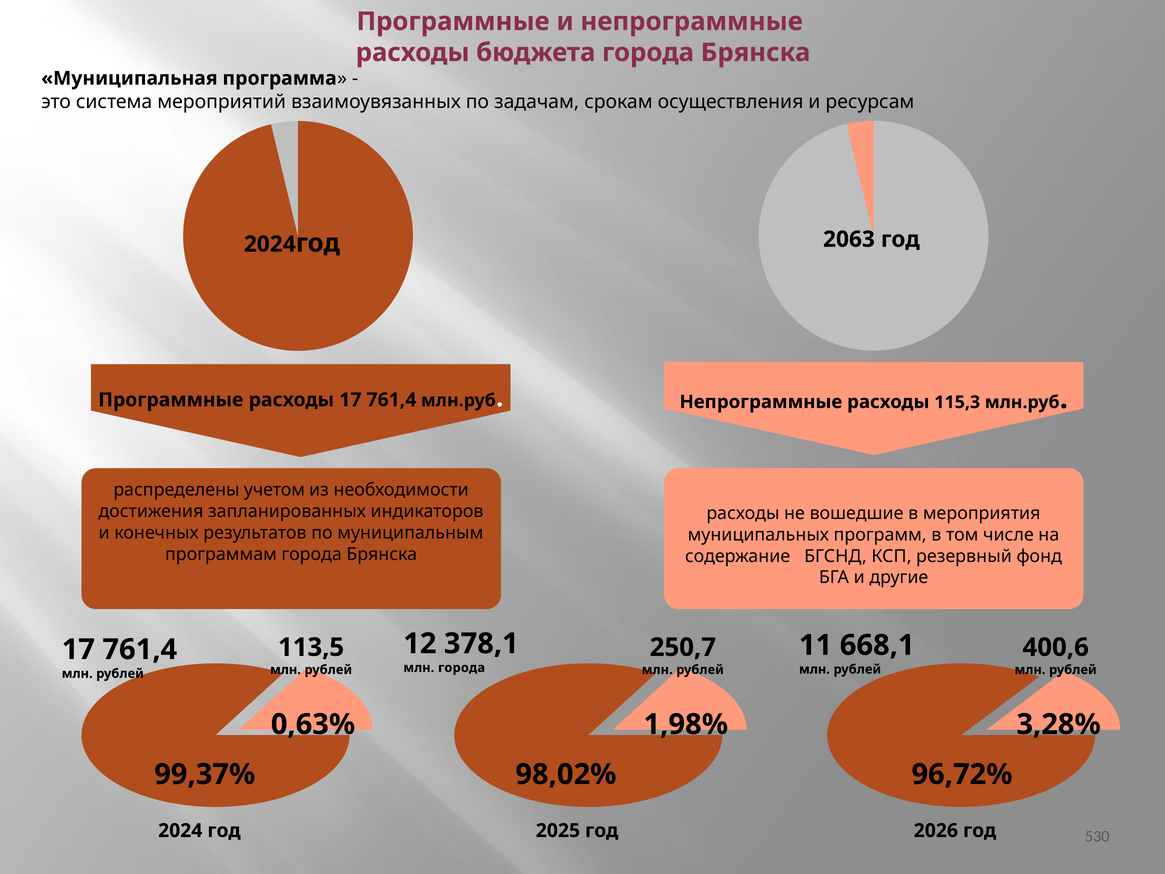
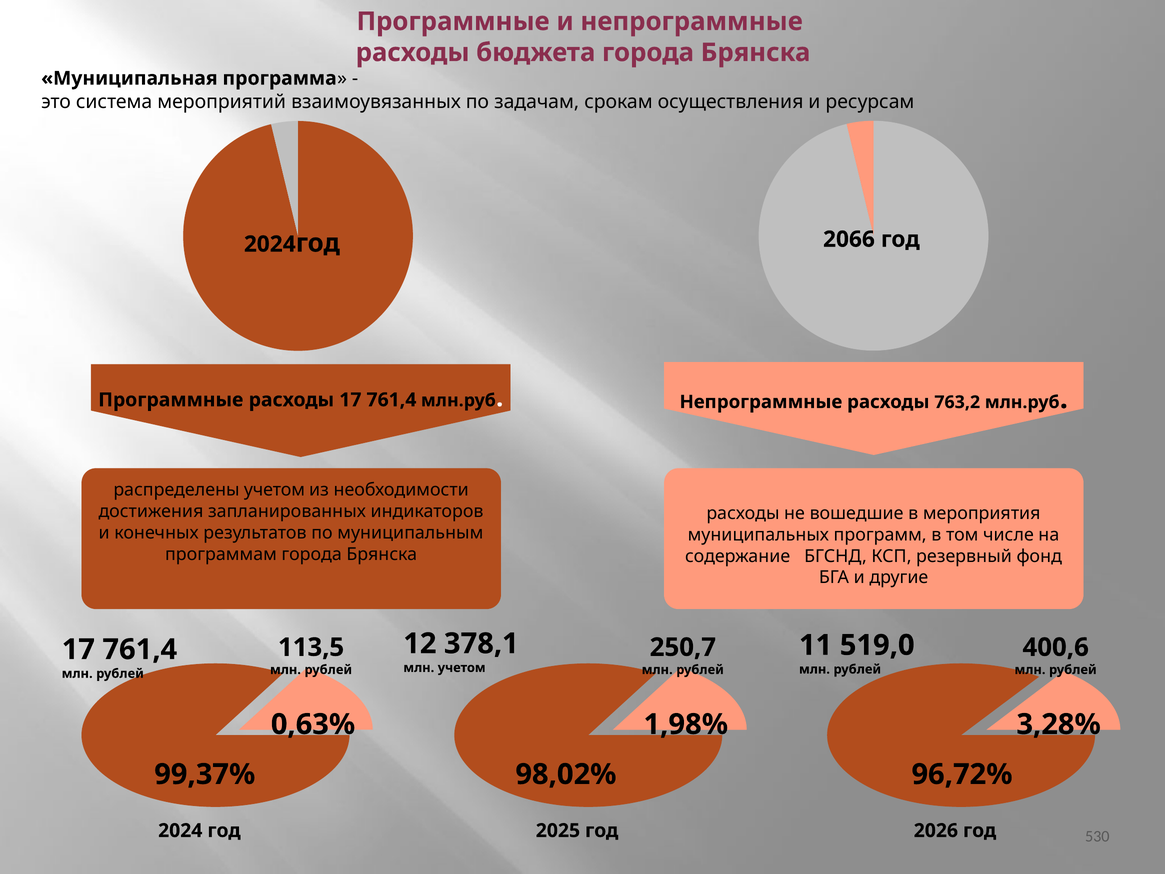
2063: 2063 -> 2066 (849, 239)
115,3: 115,3 -> 763,2 (957, 402)
668,1: 668,1 -> 519,0 (877, 645)
млн города: города -> учетом (462, 668)
